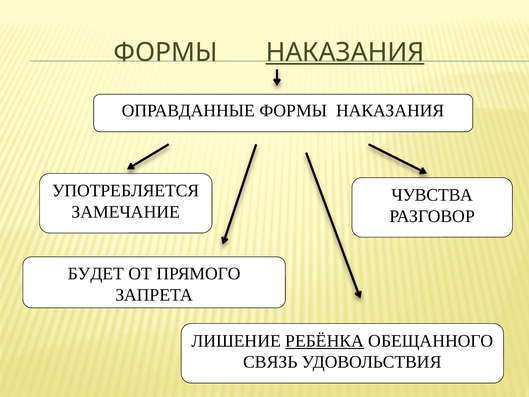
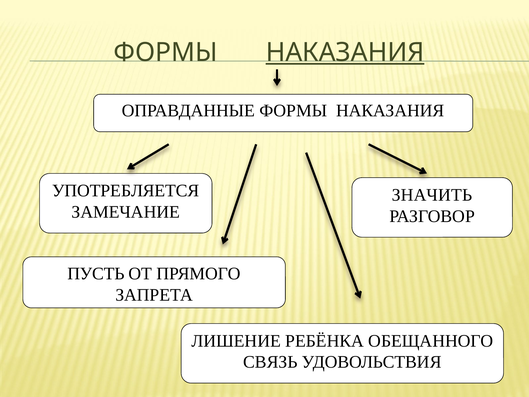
ЧУВСТВА: ЧУВСТВА -> ЗНАЧИТЬ (432, 195)
БУДЕТ: БУДЕТ -> ПУСТЬ (96, 274)
РЕБЁНКА underline: present -> none (325, 341)
